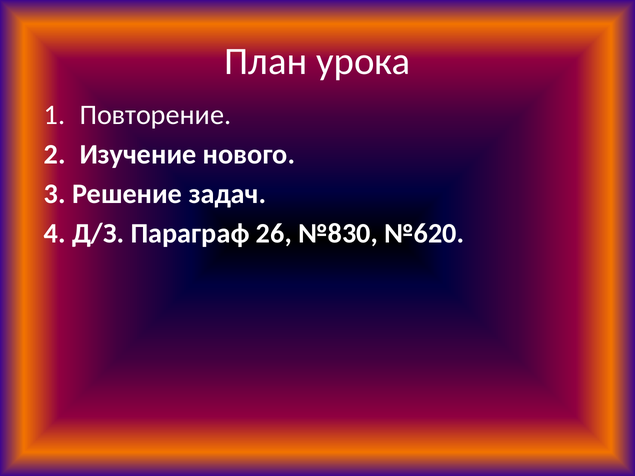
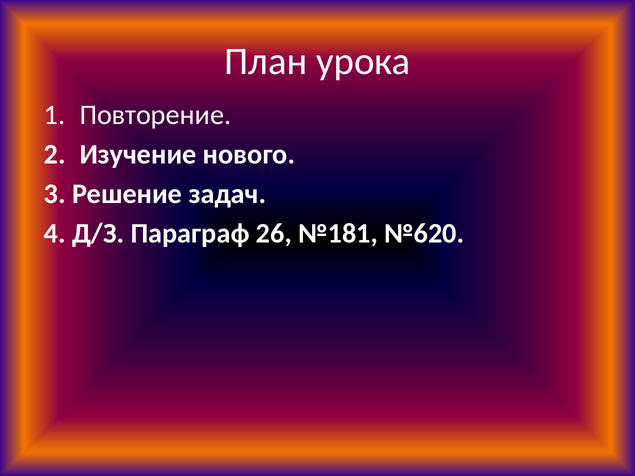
№830: №830 -> №181 (338, 234)
